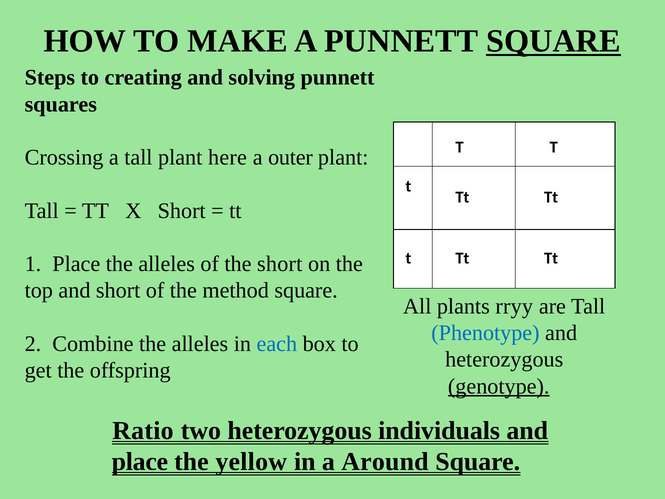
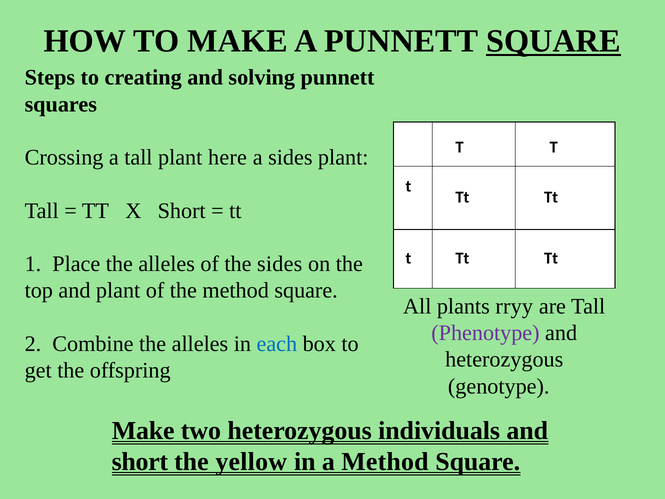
a outer: outer -> sides (290, 157)
the short: short -> sides (280, 264)
and short: short -> plant (118, 290)
Phenotype colour: blue -> purple (485, 333)
genotype underline: present -> none (499, 386)
Ratio: Ratio -> Make (143, 431)
place: place -> short (140, 462)
a Around: Around -> Method (385, 462)
